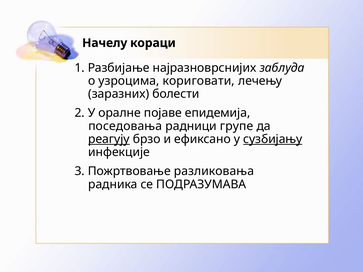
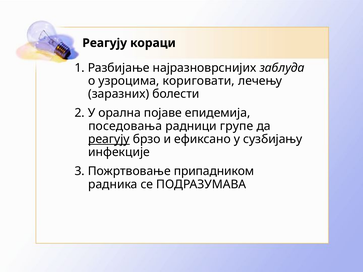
Начелу: Начелу -> Реагују (105, 43)
оралне: оралне -> орална (120, 113)
сузбијању underline: present -> none (273, 139)
разликовања: разликовања -> припадником (214, 171)
